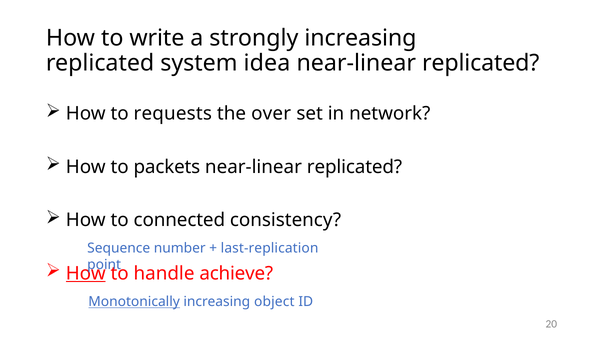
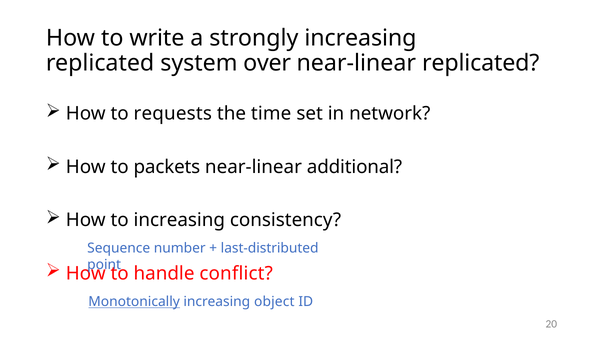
idea: idea -> over (267, 63)
over: over -> time (271, 114)
replicated: replicated -> additional (354, 167)
to connected: connected -> increasing (179, 220)
last-replication: last-replication -> last-distributed (270, 248)
How underline: present -> none (86, 273)
achieve: achieve -> conflict (236, 273)
